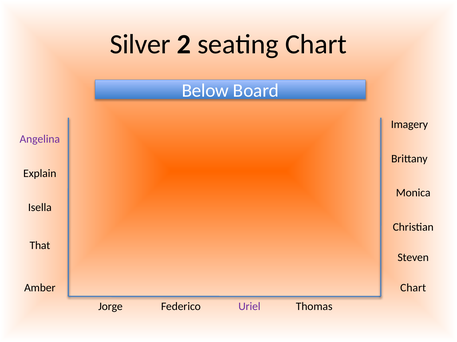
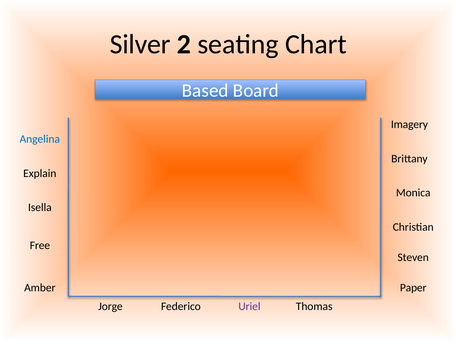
Below: Below -> Based (205, 91)
Angelina colour: purple -> blue (40, 139)
That: That -> Free (40, 246)
Chart: Chart -> Paper (413, 288)
